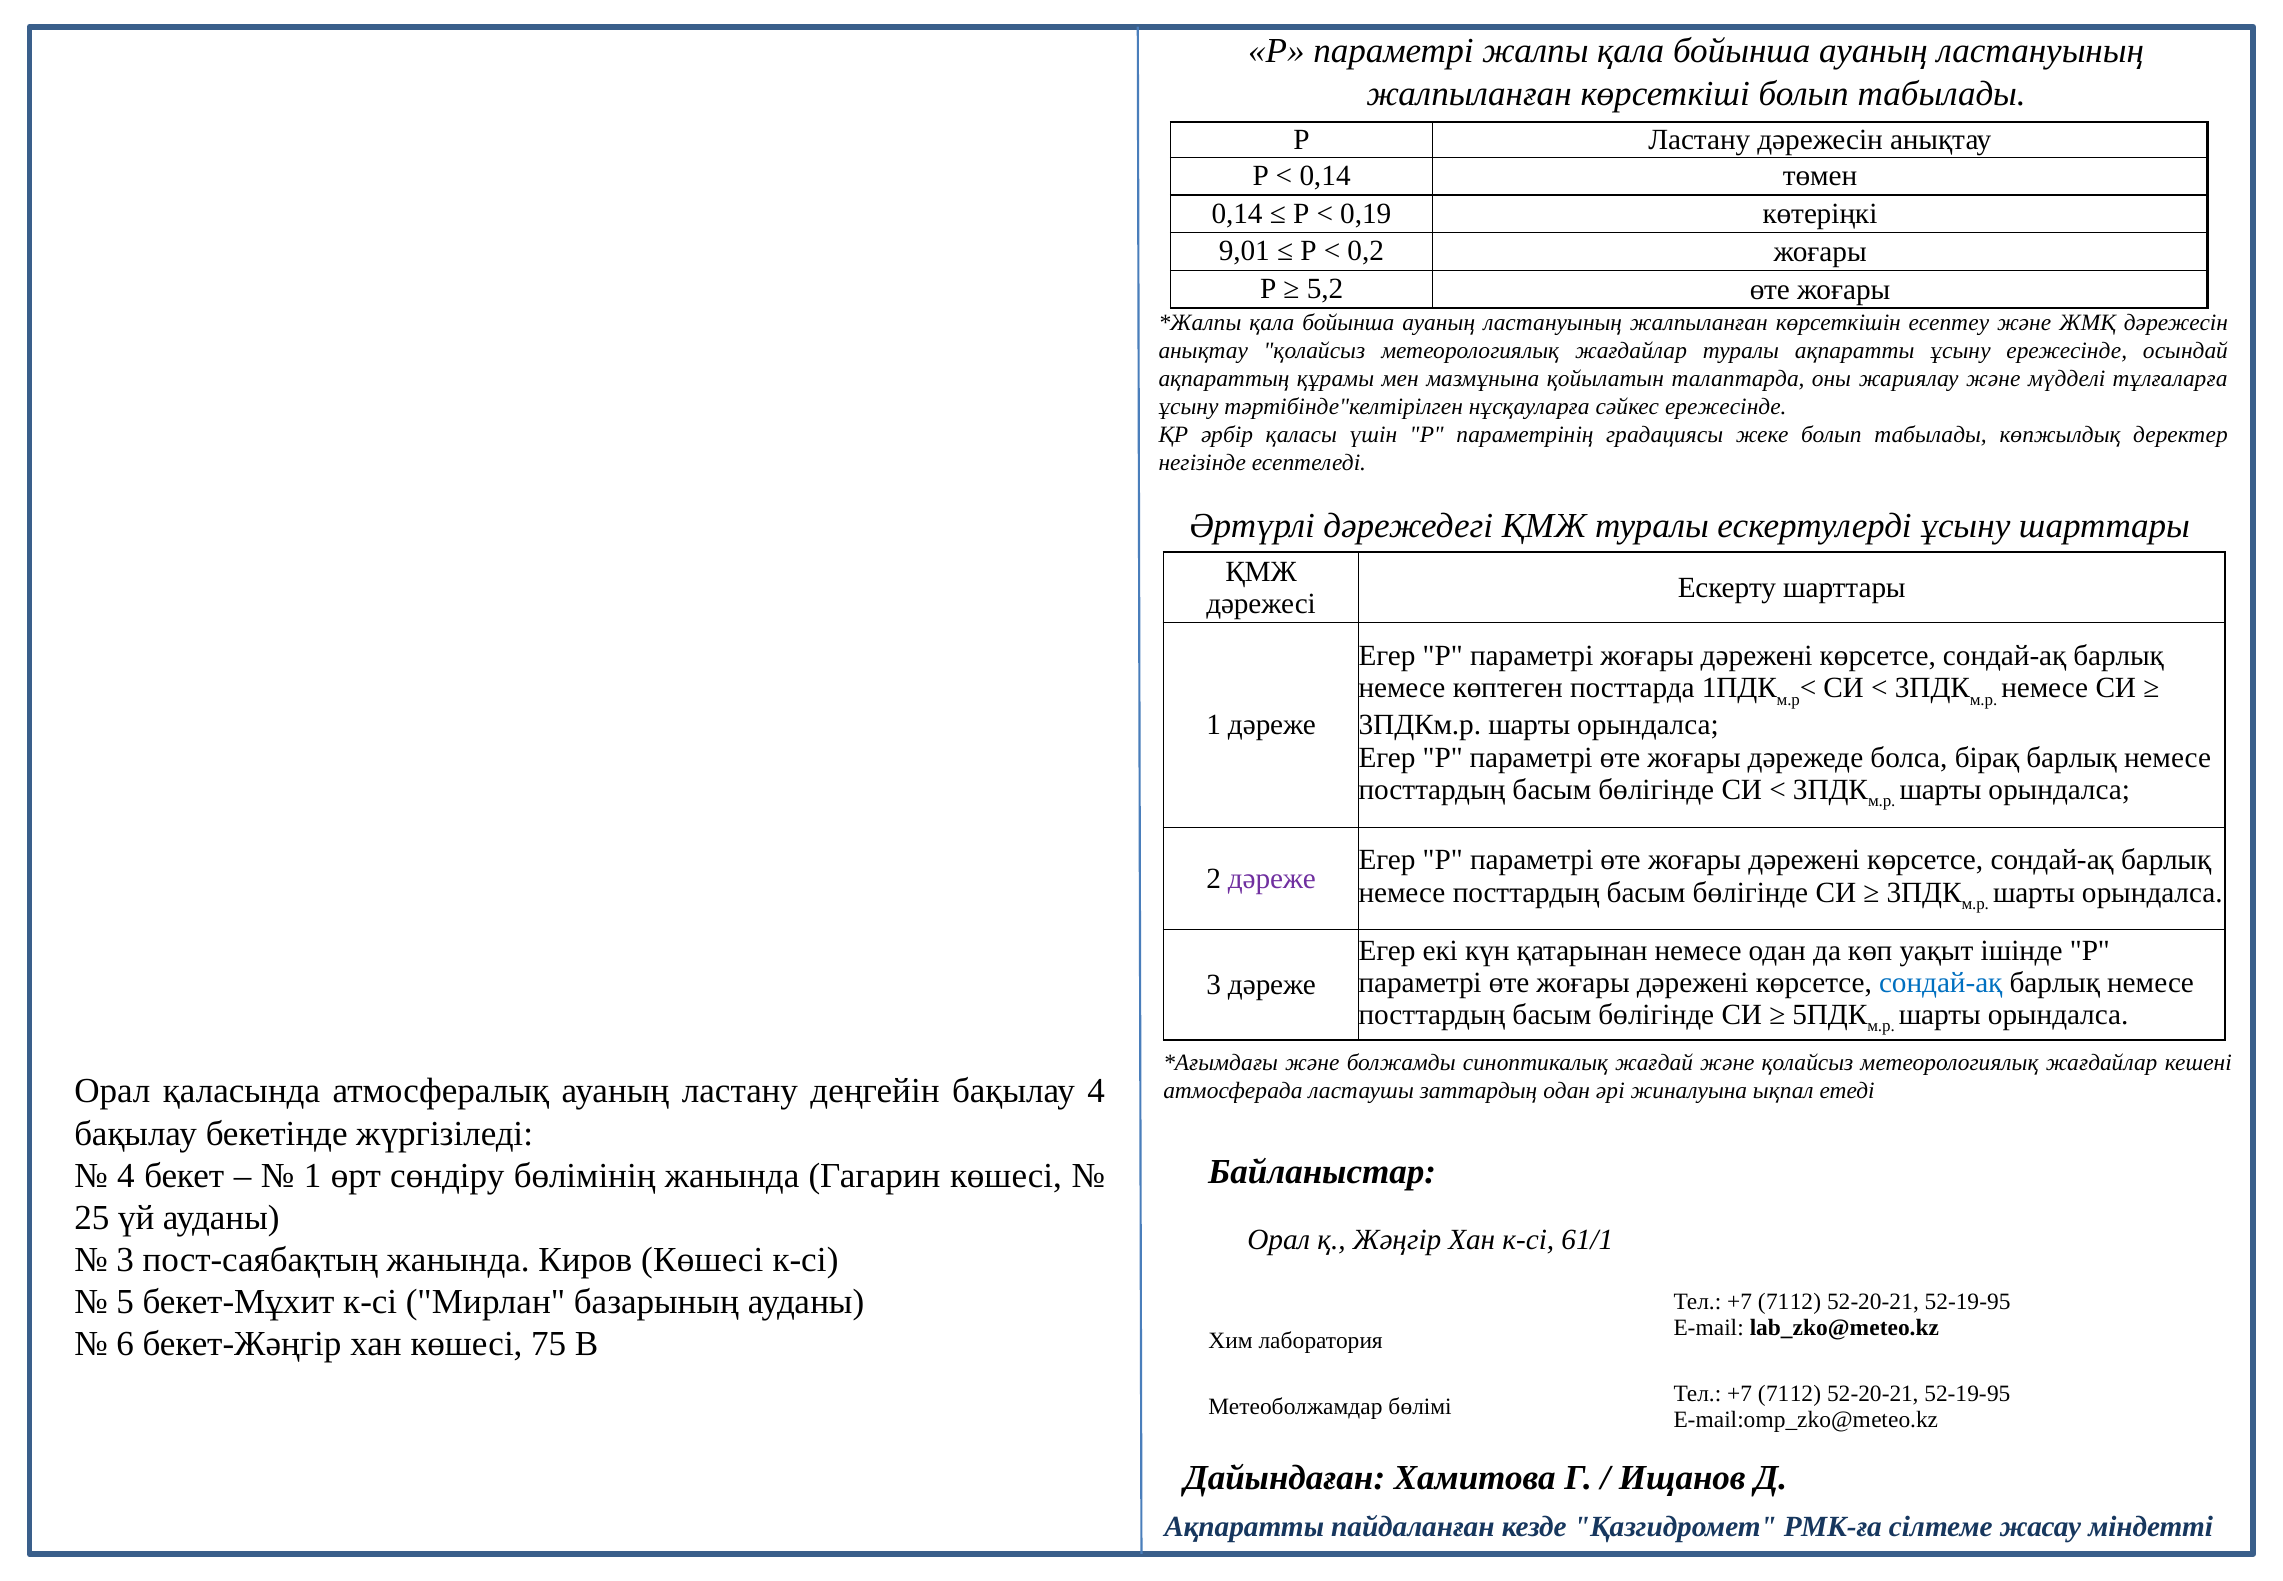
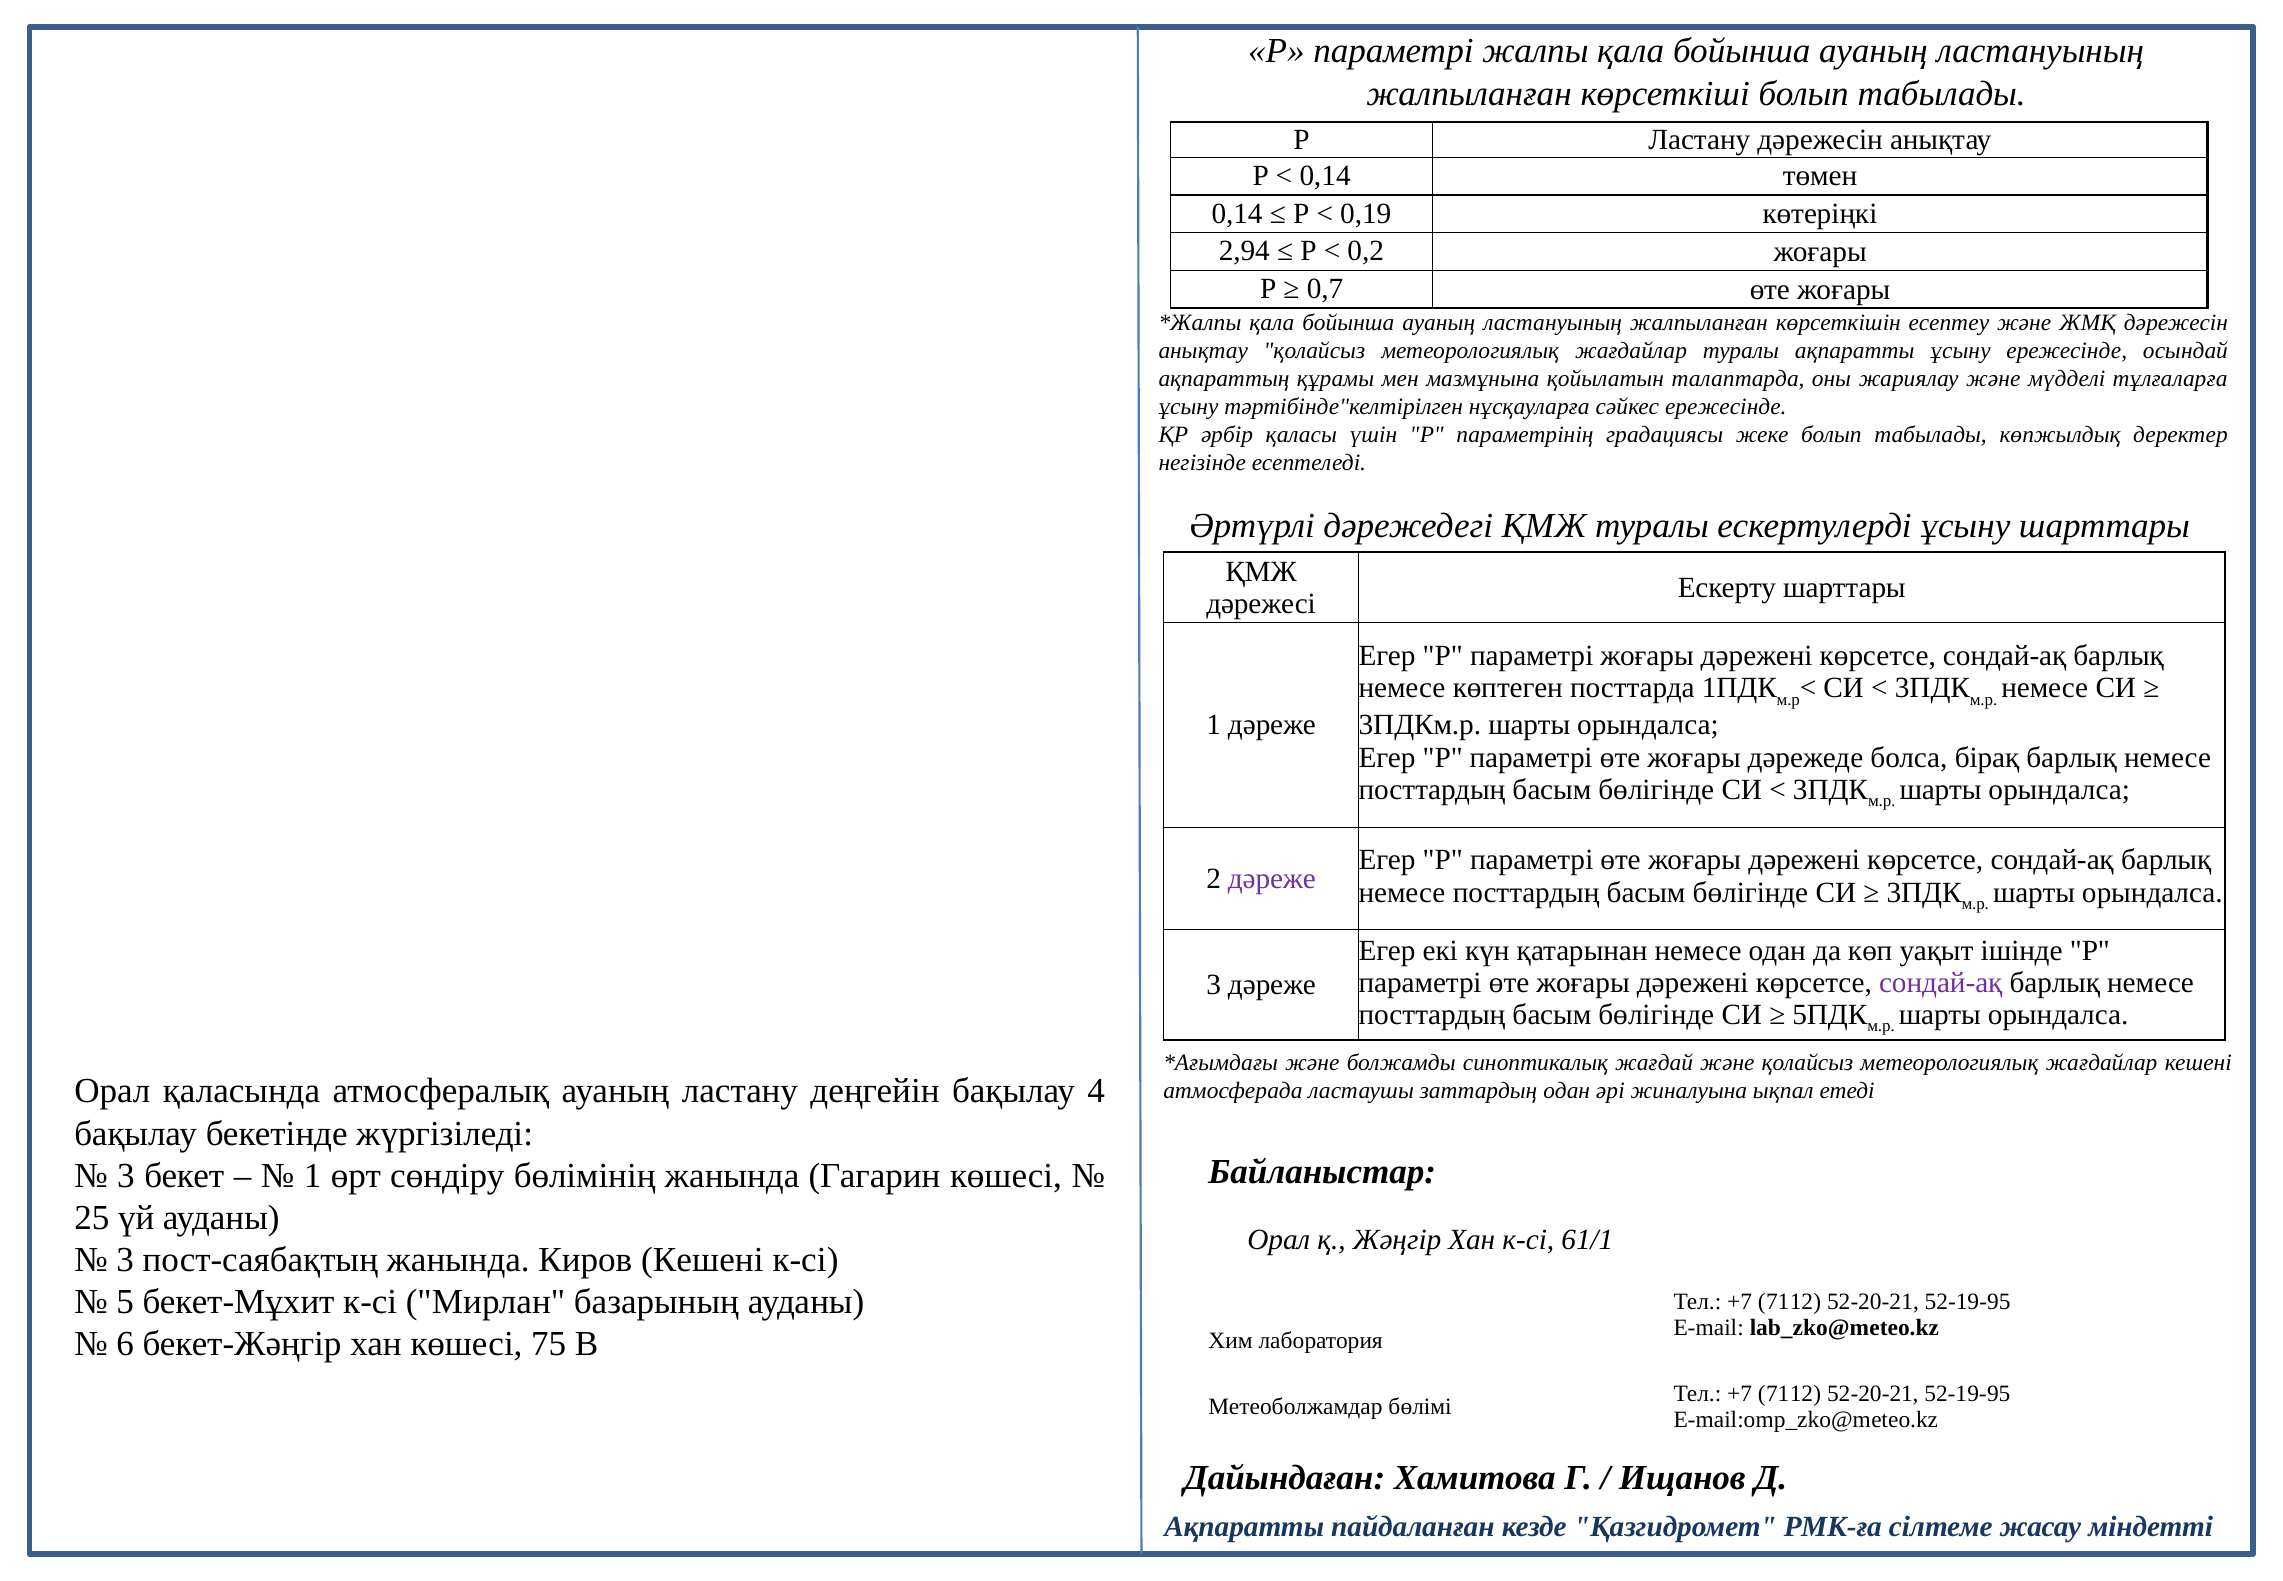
9,01: 9,01 -> 2,94 (1244, 251)
5,2: 5,2 -> 0,7 (1325, 289)
сондай-ақ colour: blue -> purple (1941, 982)
4: 4 -> 3 (126, 1175)
Киров Көшесі: Көшесі -> Кешені (702, 1260)
